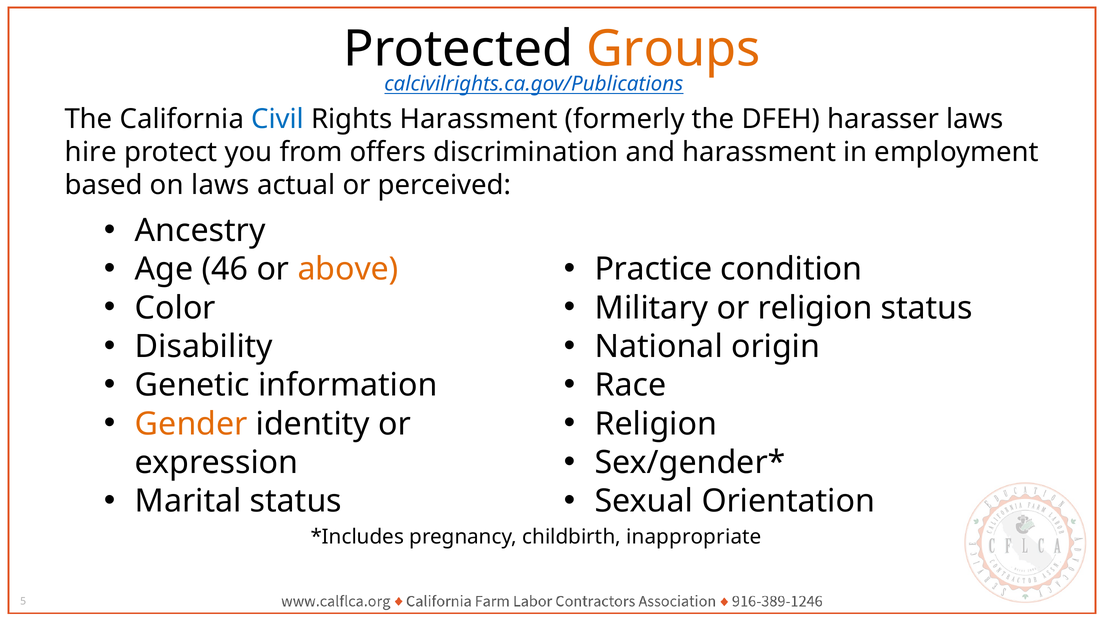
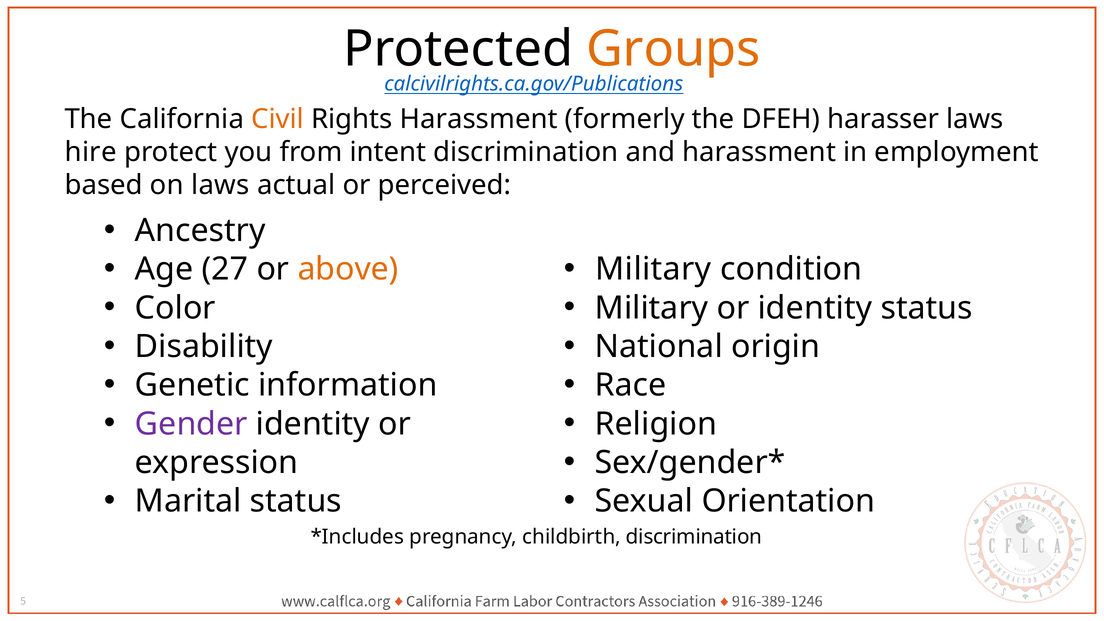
Civil colour: blue -> orange (278, 119)
offers: offers -> intent (388, 152)
46: 46 -> 27 (225, 269)
Practice: Practice -> Military (653, 269)
or religion: religion -> identity (815, 308)
Gender colour: orange -> purple (191, 424)
childbirth inappropriate: inappropriate -> discrimination (694, 537)
